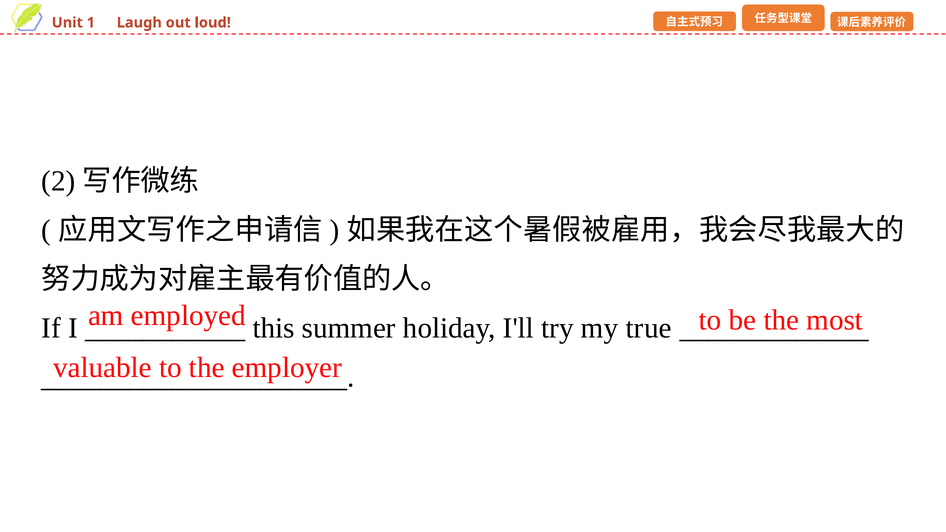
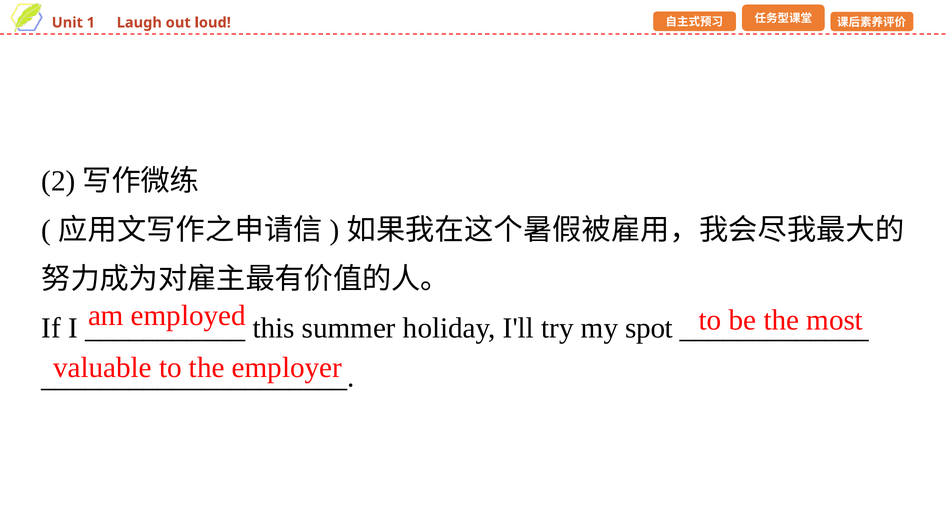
true: true -> spot (649, 328)
